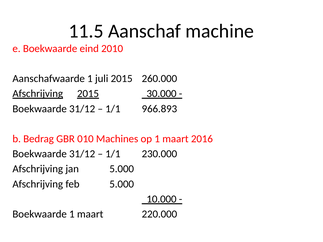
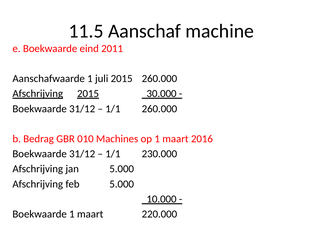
2010: 2010 -> 2011 (112, 49)
1/1 966.893: 966.893 -> 260.000 (159, 109)
